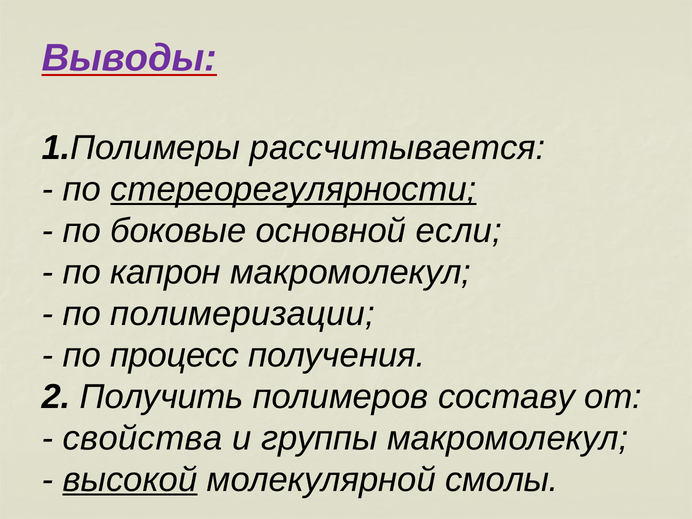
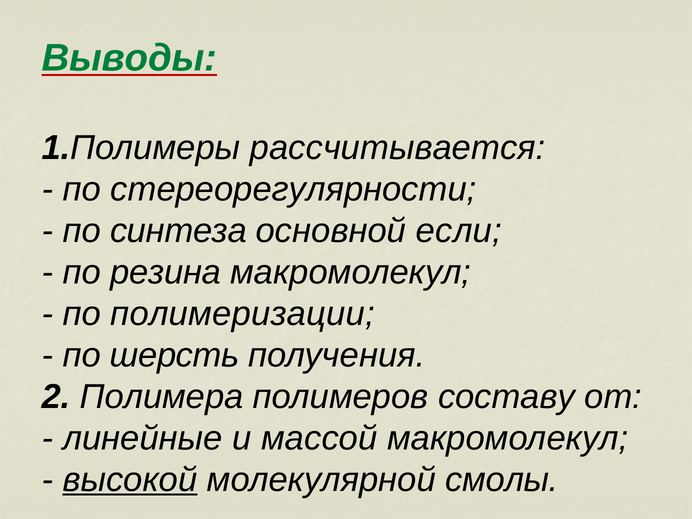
Выводы colour: purple -> green (129, 58)
стереорегулярности underline: present -> none (293, 189)
боковые: боковые -> синтеза (178, 231)
капрон: капрон -> резина (166, 272)
процесс: процесс -> шерсть (175, 355)
Получить: Получить -> Полимера (162, 397)
свойства: свойства -> линейные (143, 438)
группы: группы -> массой (319, 438)
